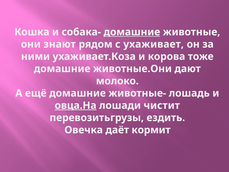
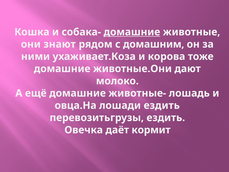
ухаживает: ухаживает -> домашним (154, 44)
овца.На underline: present -> none (76, 105)
лошади чистит: чистит -> ездить (162, 105)
